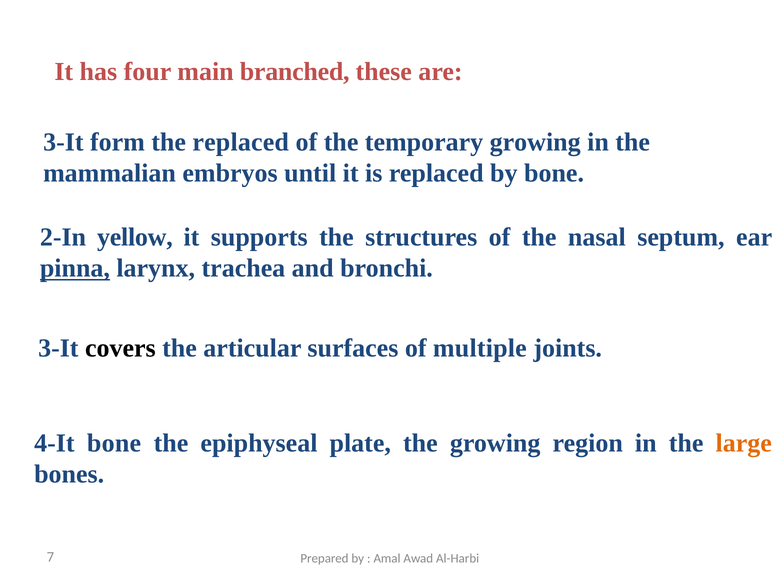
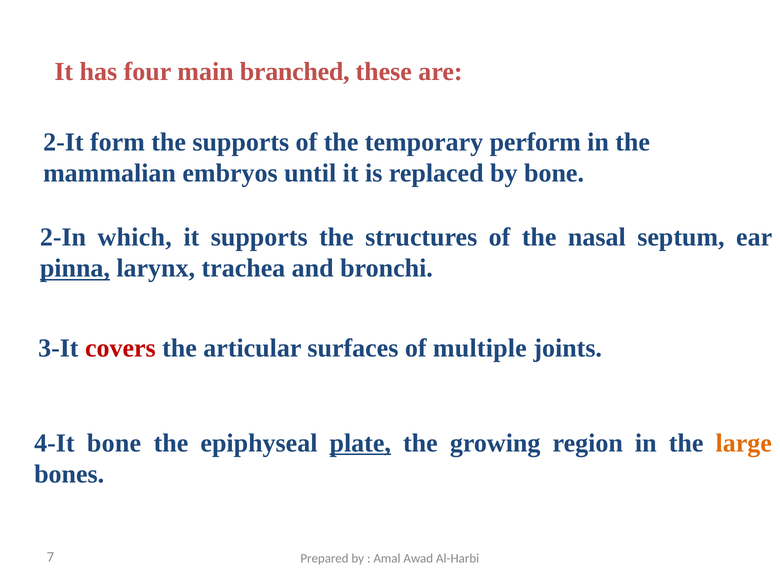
3-It: 3-It -> 2-It (63, 142)
the replaced: replaced -> supports (241, 142)
temporary growing: growing -> perform (535, 142)
yellow: yellow -> which (135, 237)
covers colour: black -> red (120, 348)
plate underline: none -> present (360, 443)
